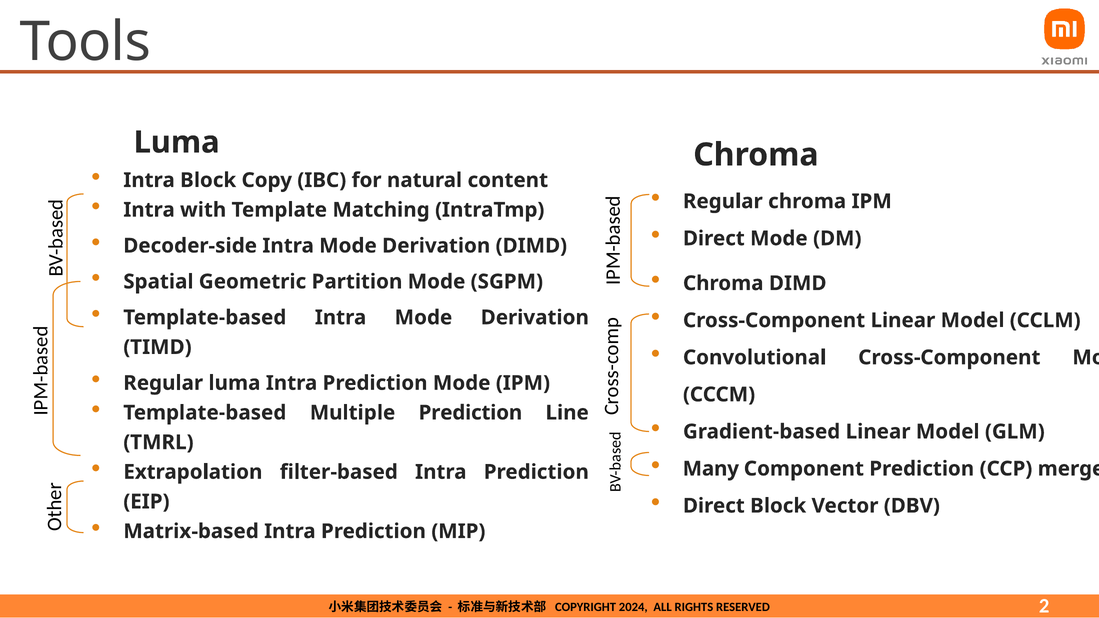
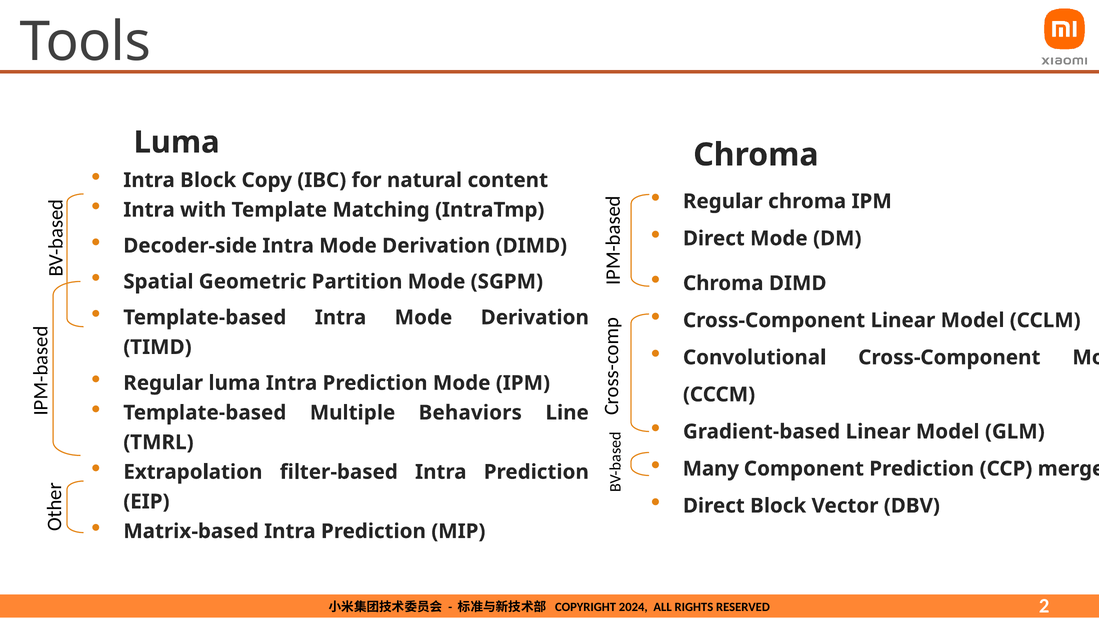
Multiple Prediction: Prediction -> Behaviors (470, 413)
